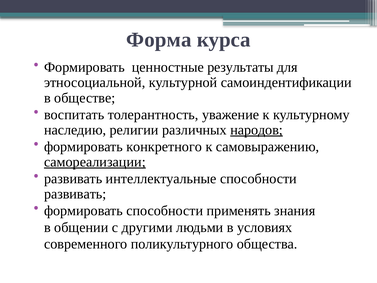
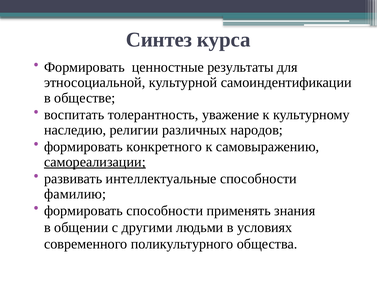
Форма: Форма -> Синтез (159, 40)
народов underline: present -> none (257, 130)
развивать: развивать -> фамилию (75, 194)
